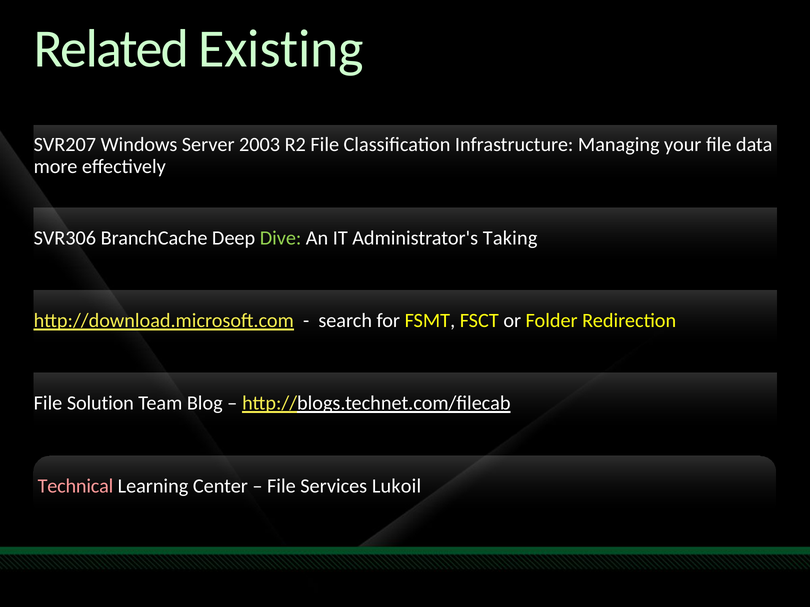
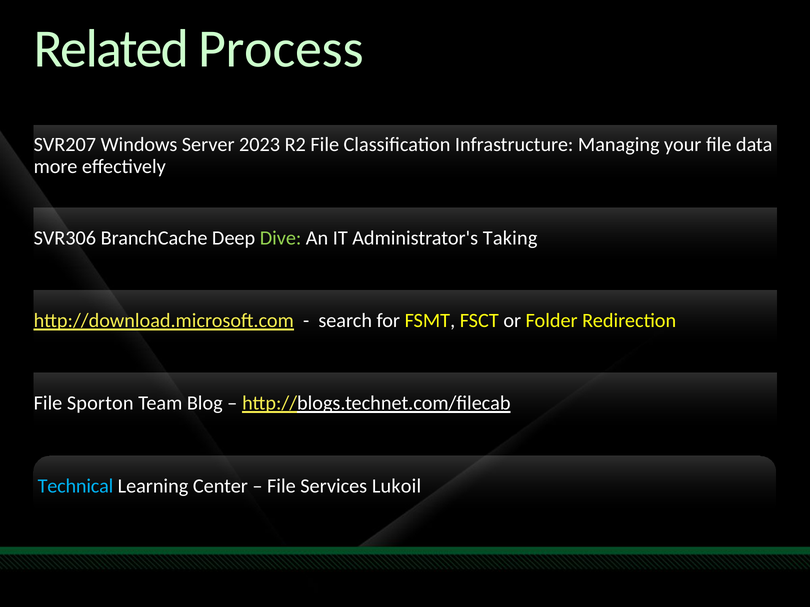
Existing: Existing -> Process (281, 49)
2003: 2003 -> 2023 (260, 145)
Solution: Solution -> Sporton (100, 404)
Technical colour: pink -> light blue (76, 487)
